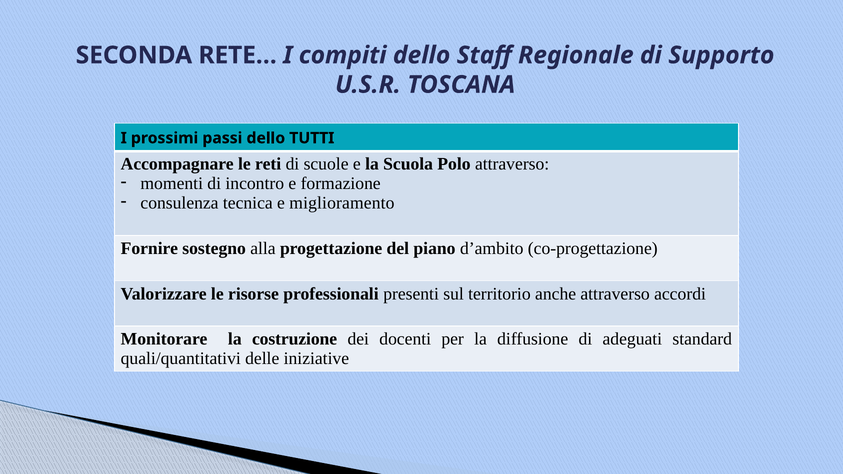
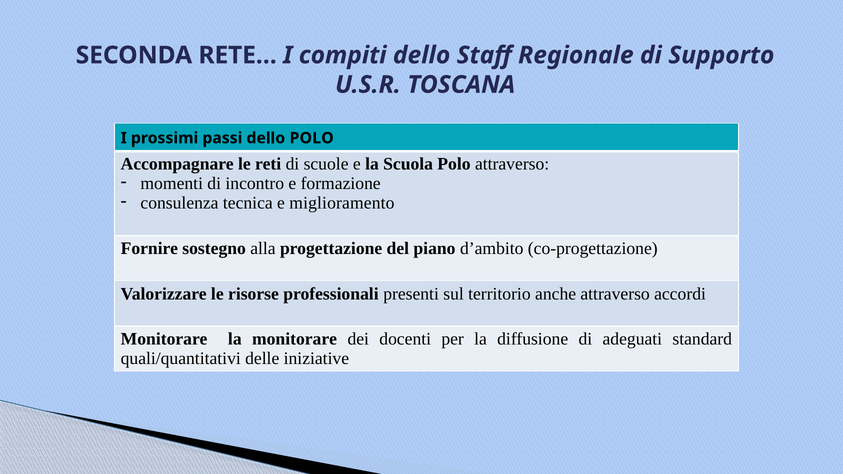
dello TUTTI: TUTTI -> POLO (312, 138)
la costruzione: costruzione -> monitorare (295, 339)
